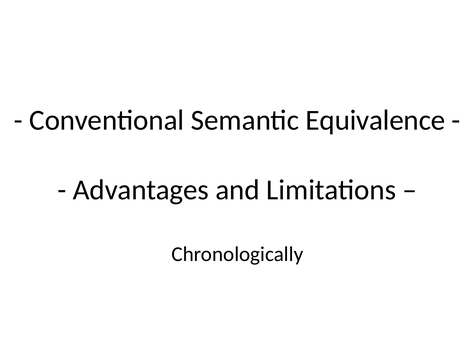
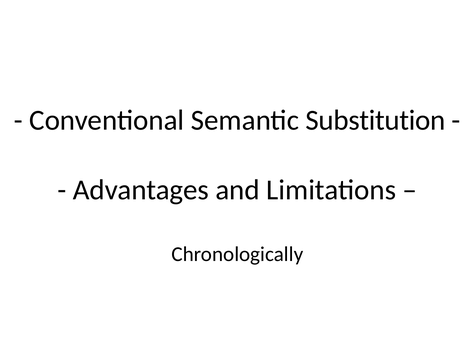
Equivalence: Equivalence -> Substitution (376, 120)
